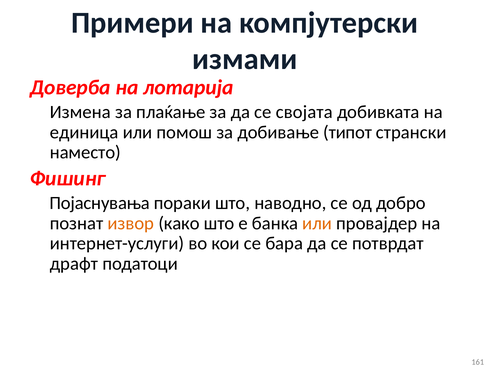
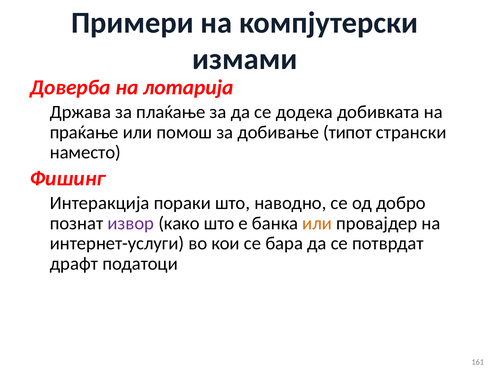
Измена: Измена -> Држава (80, 112)
својата: својата -> додека (304, 112)
единица: единица -> праќање (84, 132)
Појаснувања: Појаснувања -> Интеракција (100, 203)
извор colour: orange -> purple (131, 224)
